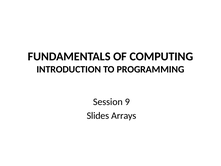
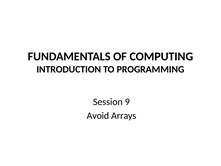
Slides: Slides -> Avoid (98, 115)
